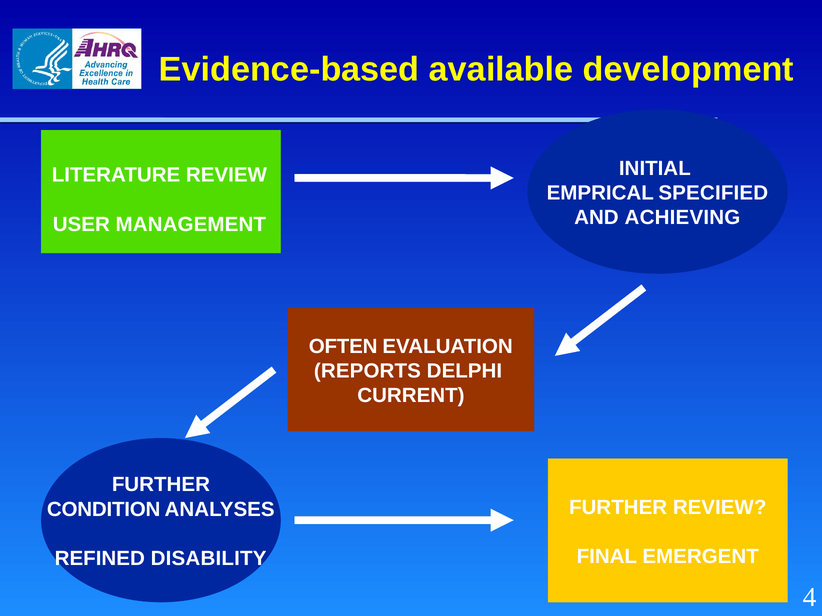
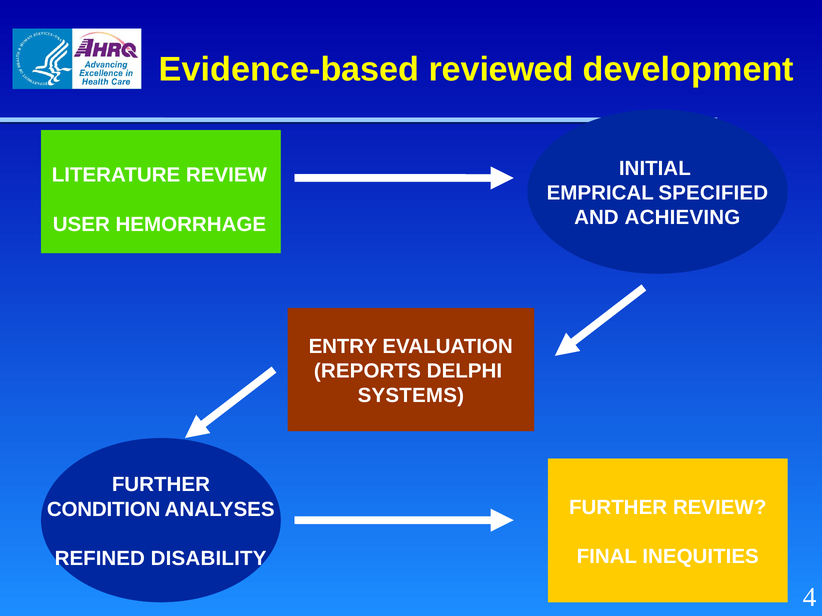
available: available -> reviewed (501, 70)
MANAGEMENT: MANAGEMENT -> HEMORRHAGE (191, 225)
OFTEN: OFTEN -> ENTRY (343, 347)
CURRENT: CURRENT -> SYSTEMS (411, 396)
EMERGENT: EMERGENT -> INEQUITIES (701, 557)
